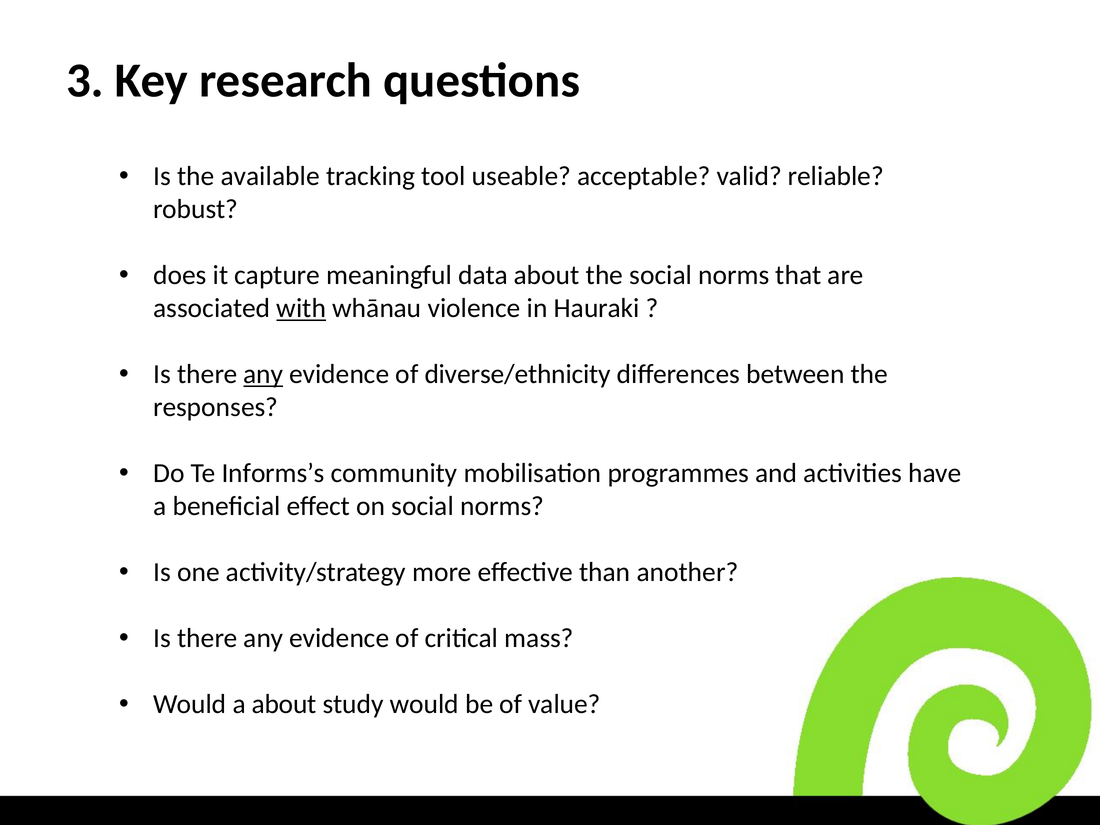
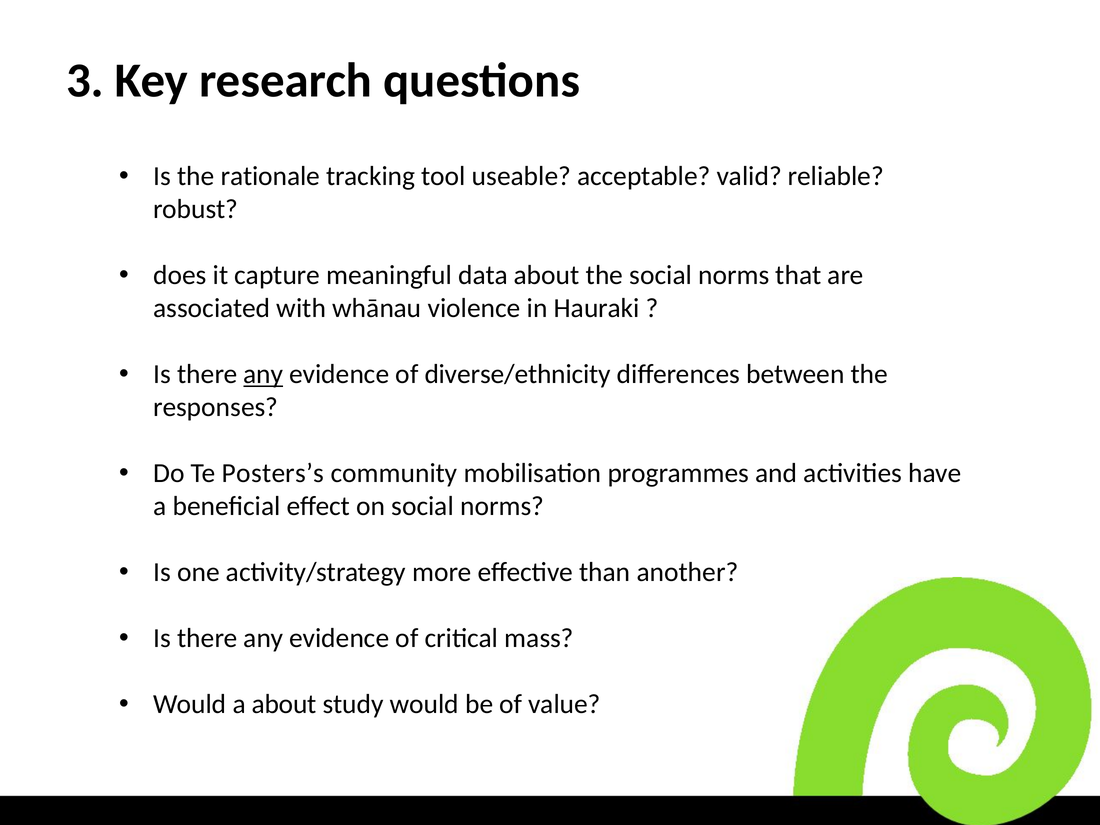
available: available -> rationale (270, 176)
with underline: present -> none (301, 308)
Informs’s: Informs’s -> Posters’s (273, 473)
